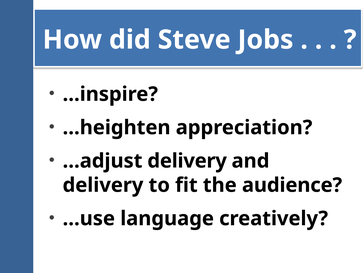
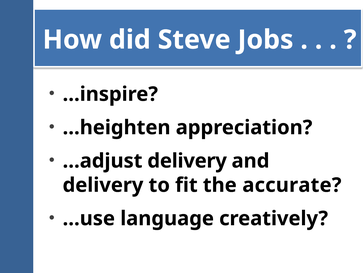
audience: audience -> accurate (292, 185)
